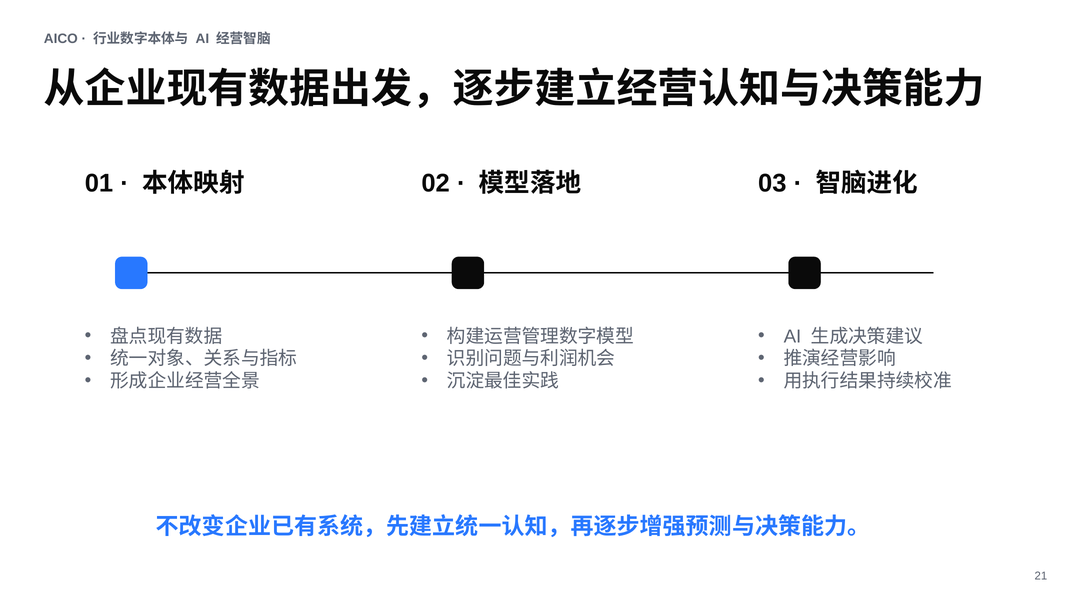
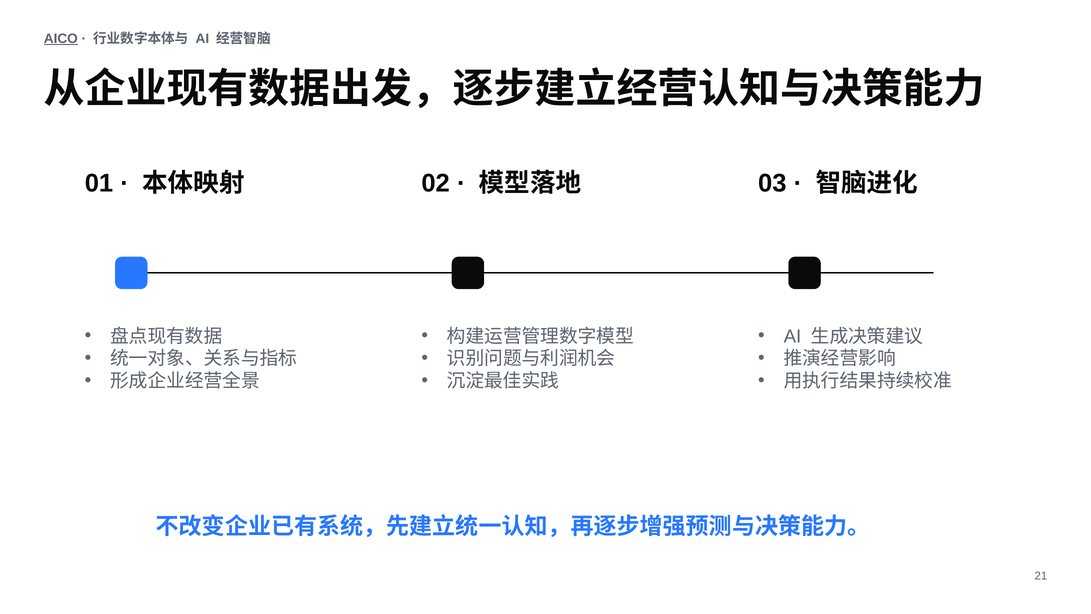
AICO underline: none -> present (61, 39)
